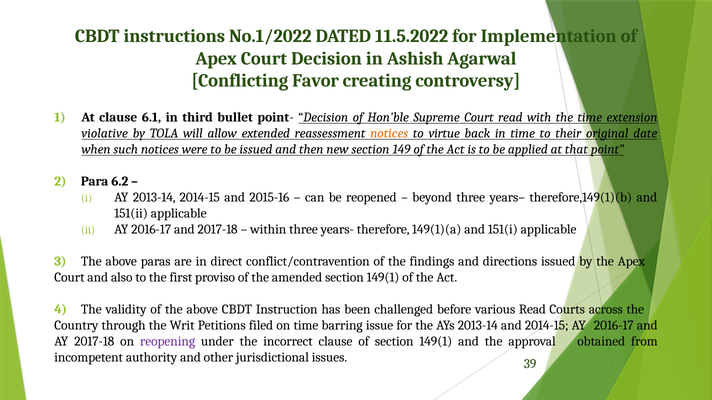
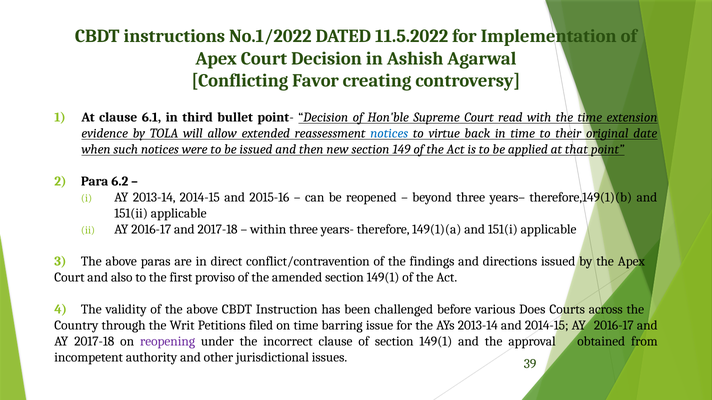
violative: violative -> evidence (105, 134)
notices colour: orange -> blue (389, 134)
various Read: Read -> Does (532, 310)
